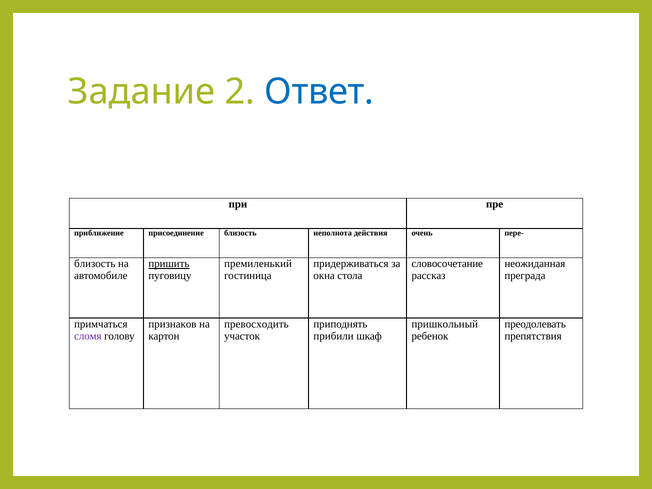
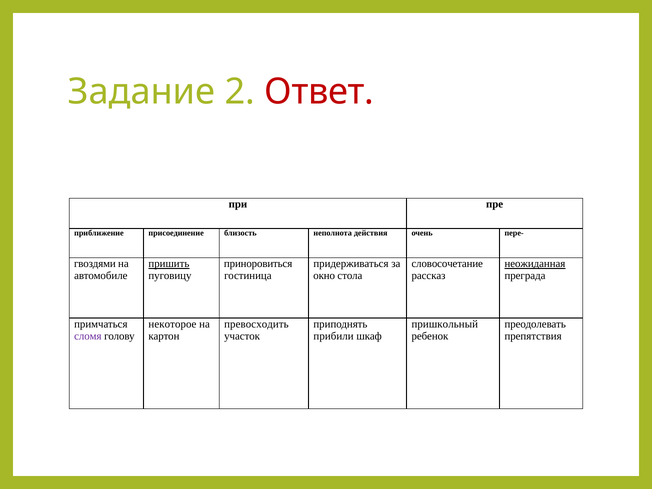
Ответ colour: blue -> red (319, 92)
близость: близость -> гвоздями (95, 264)
премиленький: премиленький -> приноровиться (258, 264)
неожиданная underline: none -> present (535, 264)
окна: окна -> окно (324, 276)
признаков: признаков -> некоторое (172, 324)
